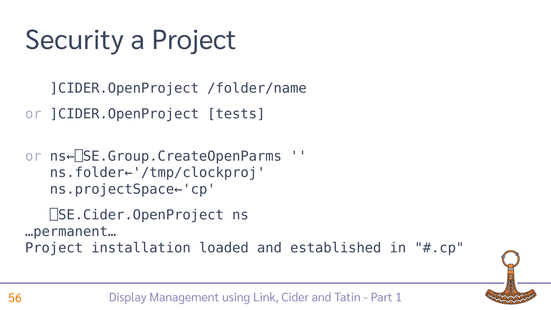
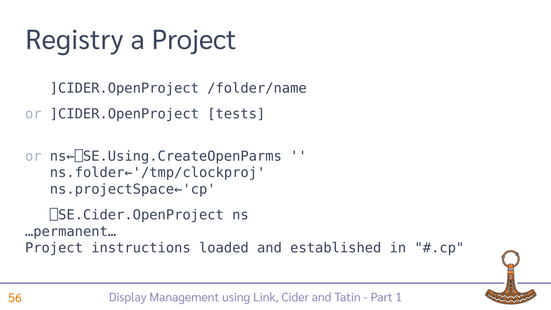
Security: Security -> Registry (75, 40)
ns←⎕SE.Group.CreateOpenParms: ns←⎕SE.Group.CreateOpenParms -> ns←⎕SE.Using.CreateOpenParms (166, 156)
installation: installation -> instructions (141, 248)
